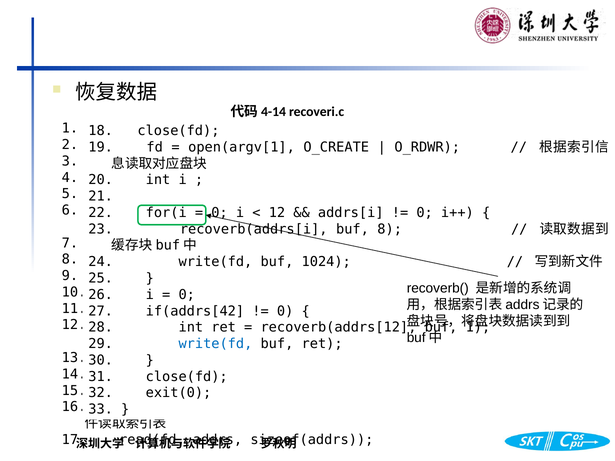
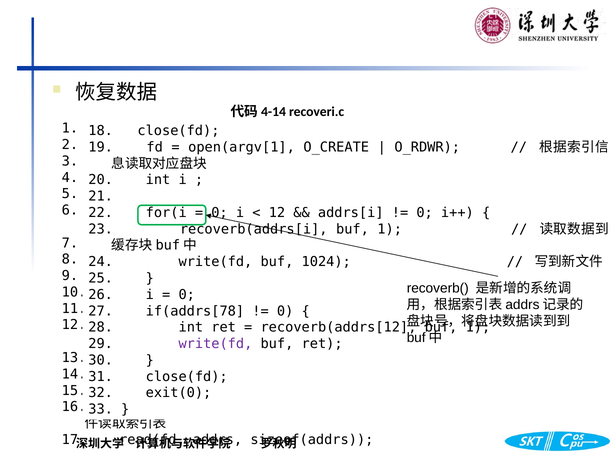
recoverb(addrs[i buf 8: 8 -> 1 (390, 229)
if(addrs[42: if(addrs[42 -> if(addrs[78 (195, 311)
write(fd colour: blue -> purple (215, 344)
